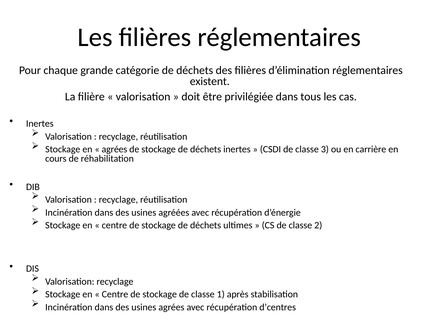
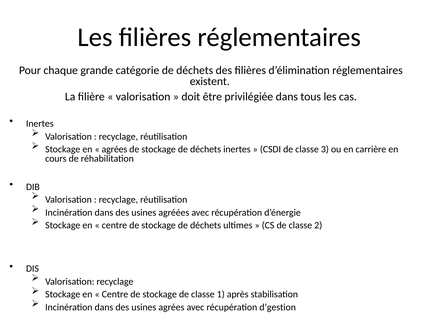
d’centres: d’centres -> d’gestion (278, 308)
